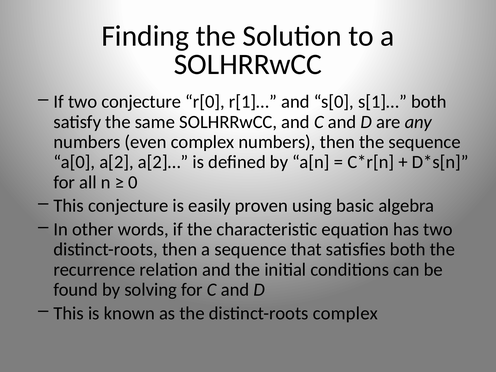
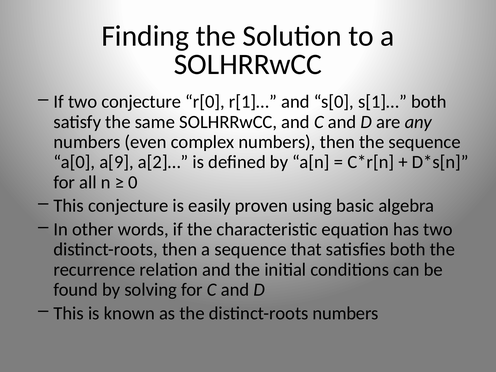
a[2: a[2 -> a[9 (117, 162)
distinct-roots complex: complex -> numbers (346, 313)
